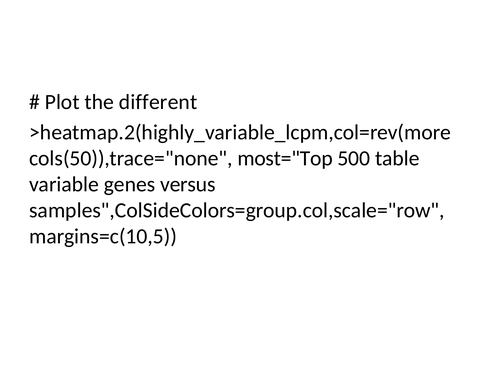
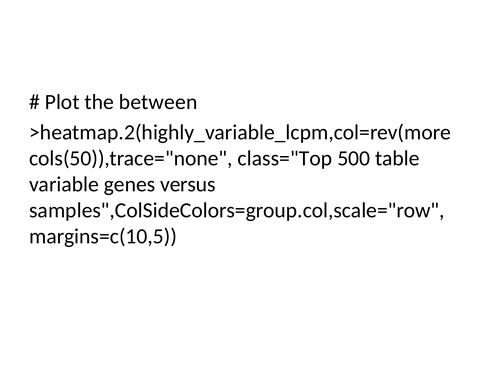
different: different -> between (158, 102)
most="Top: most="Top -> class="Top (285, 158)
